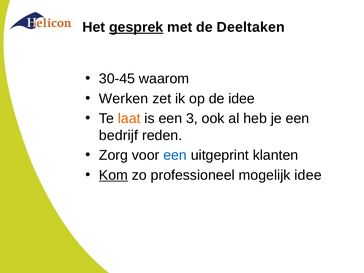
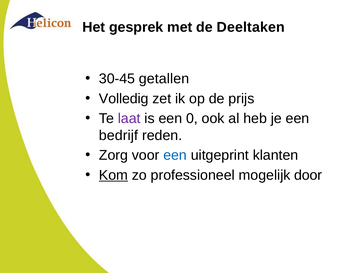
gesprek underline: present -> none (136, 27)
waarom: waarom -> getallen (164, 79)
Werken: Werken -> Volledig (124, 99)
de idee: idee -> prijs (241, 99)
laat colour: orange -> purple (129, 118)
3: 3 -> 0 (192, 118)
mogelijk idee: idee -> door (308, 175)
